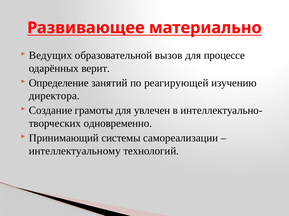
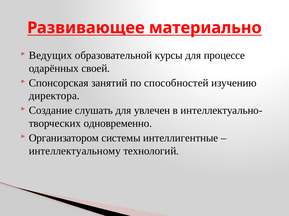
вызов: вызов -> курсы (169, 56)
верит: верит -> своей (96, 69)
Определение: Определение -> Спонсорская (59, 83)
реагирующей: реагирующей -> способностей (176, 83)
грамоты: грамоты -> слушать (94, 111)
Принимающий: Принимающий -> Организатором (64, 138)
самореализации: самореализации -> интеллигентные (181, 138)
